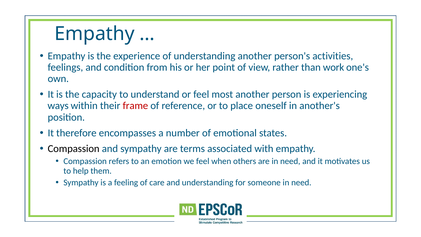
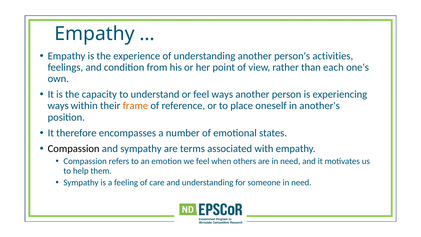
work: work -> each (333, 67)
feel most: most -> ways (222, 94)
frame colour: red -> orange (135, 106)
